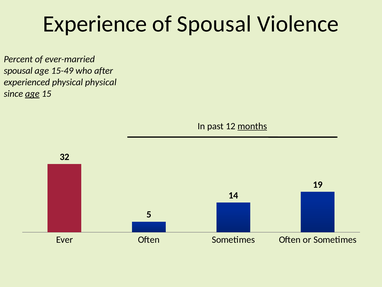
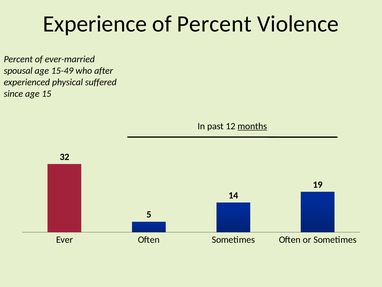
of Spousal: Spousal -> Percent (214, 24)
physical physical: physical -> suffered (101, 82)
age underline: present -> none (32, 94)
